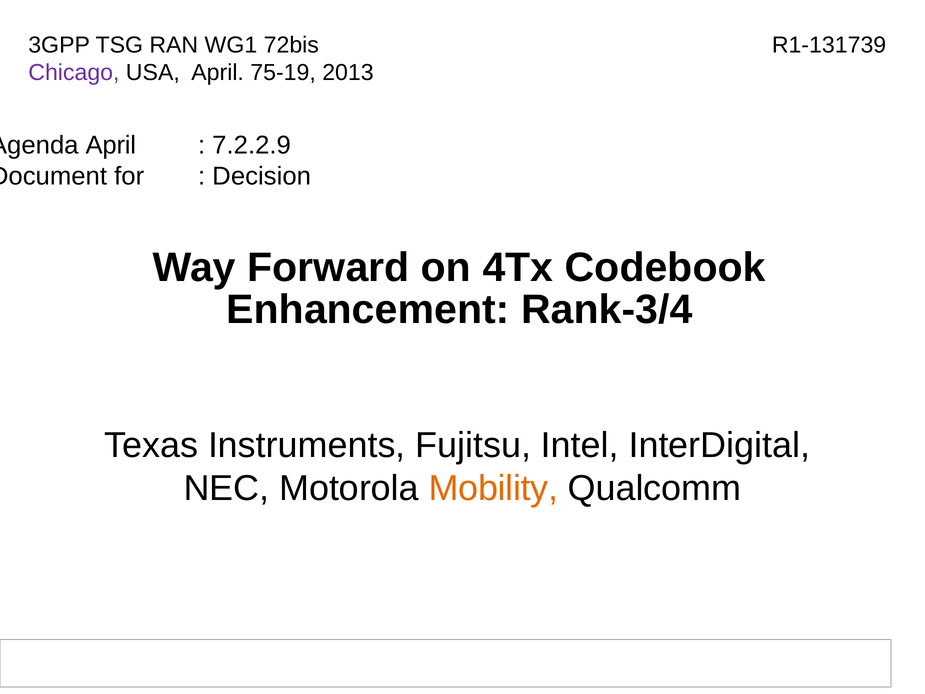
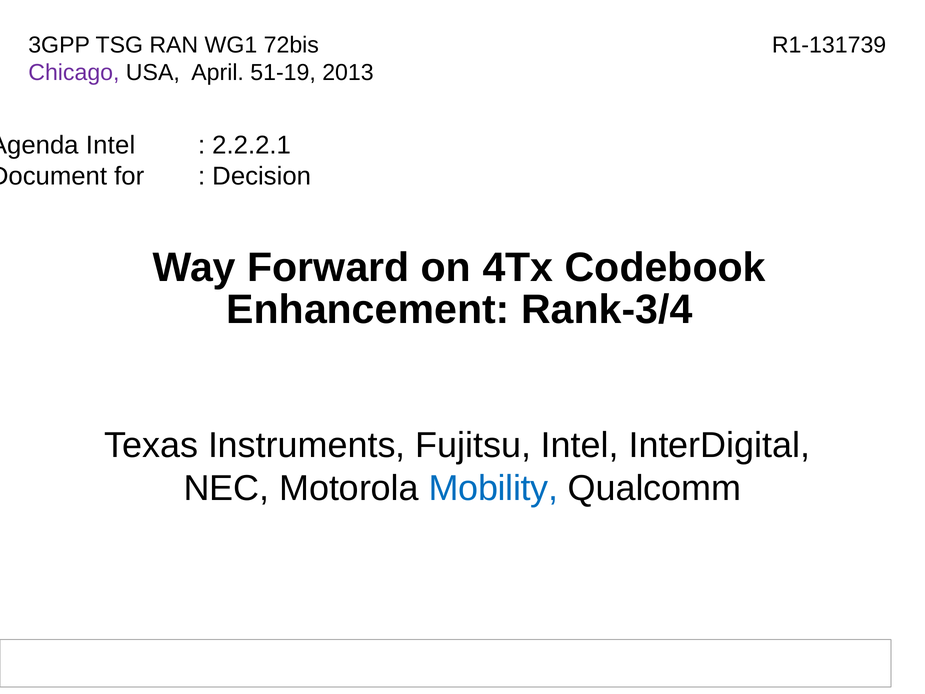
75-19: 75-19 -> 51-19 (283, 73)
April: April -> Intel (111, 145)
7.2.2.9: 7.2.2.9 -> 2.2.2.1 (252, 145)
Mobility colour: orange -> blue (493, 488)
